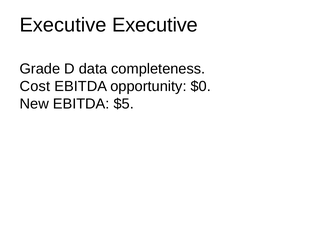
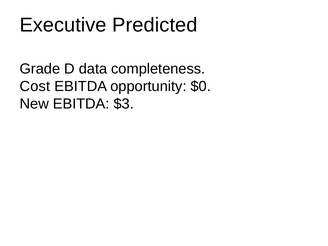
Executive Executive: Executive -> Predicted (155, 25)
$5: $5 -> $3 (124, 104)
